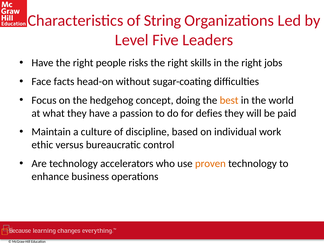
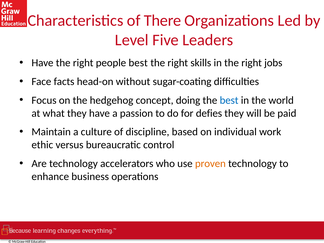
String: String -> There (163, 21)
people risks: risks -> best (138, 63)
best colour: orange -> blue (229, 100)
